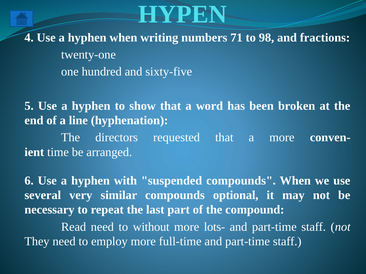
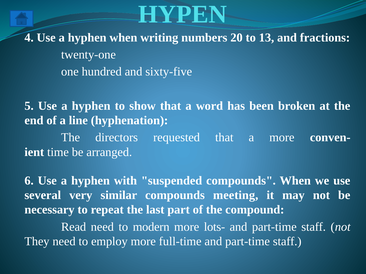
71: 71 -> 20 (237, 38)
98: 98 -> 13 (266, 38)
optional: optional -> meeting (236, 195)
without: without -> modern (151, 227)
